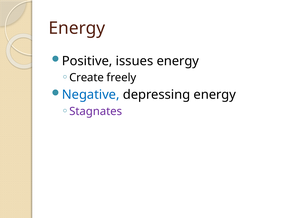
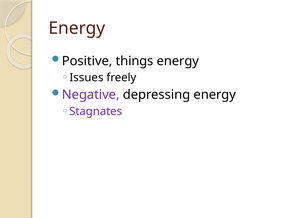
issues: issues -> things (135, 61)
Create: Create -> Issues (86, 78)
Negative colour: blue -> purple (91, 95)
